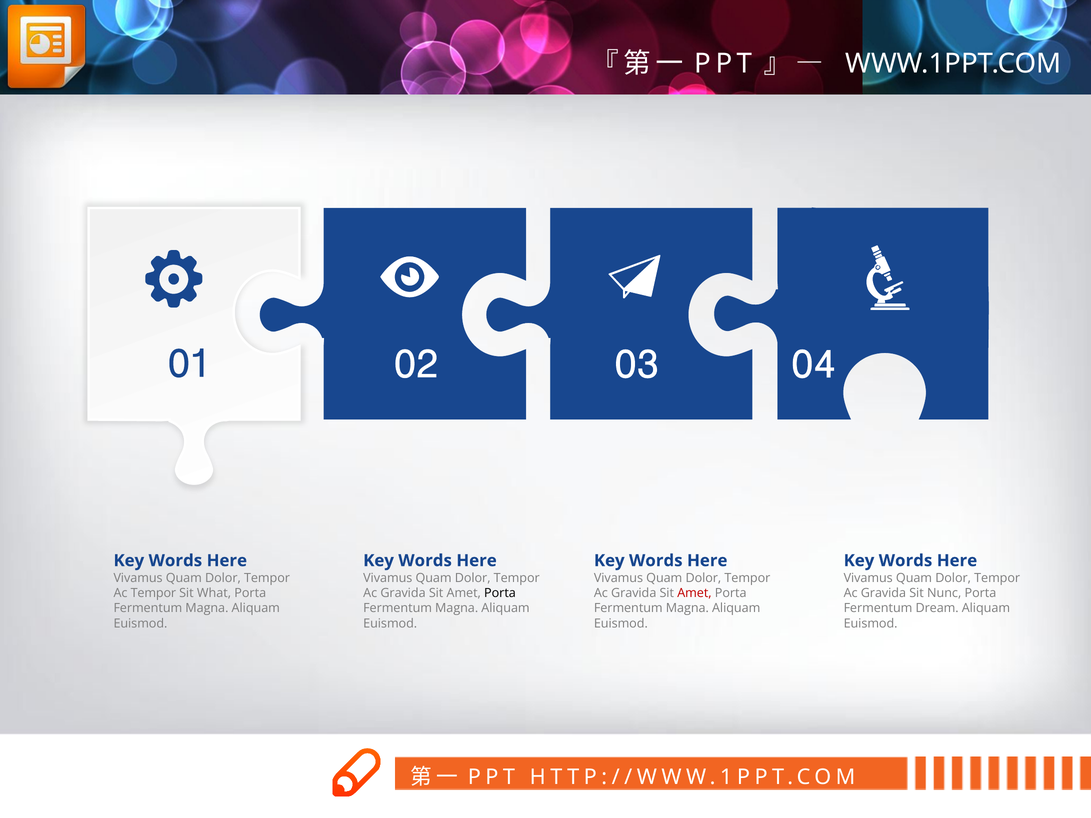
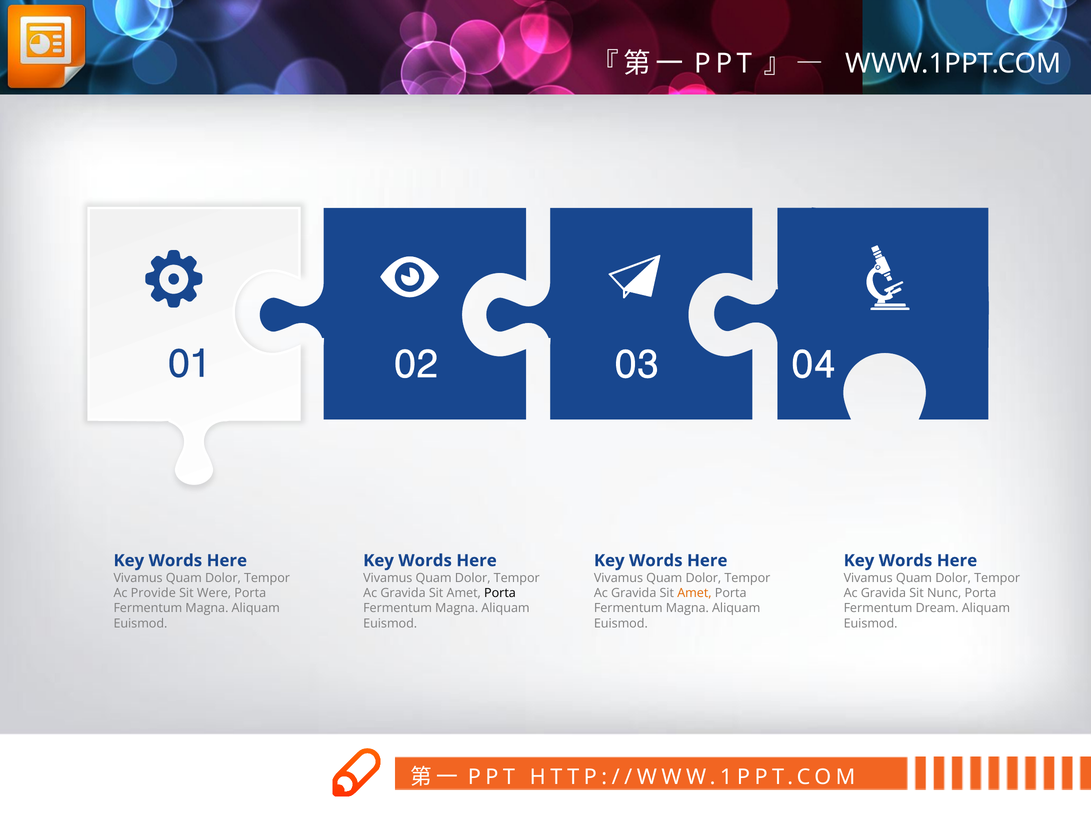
Ac Tempor: Tempor -> Provide (153, 593)
What: What -> Were (214, 593)
Amet colour: red -> orange (694, 593)
